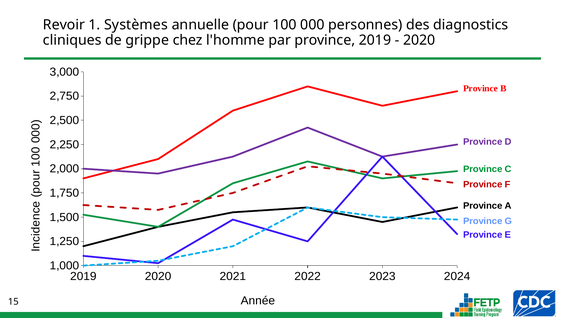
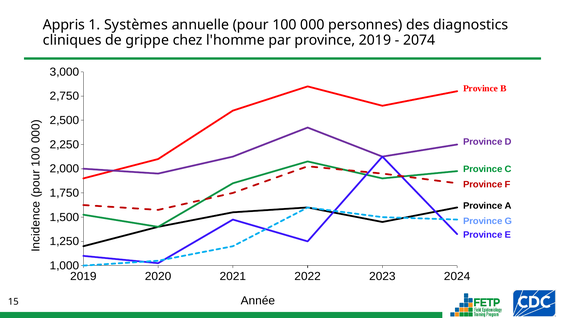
Revoir: Revoir -> Appris (64, 25)
2020: 2020 -> 2074 (419, 40)
